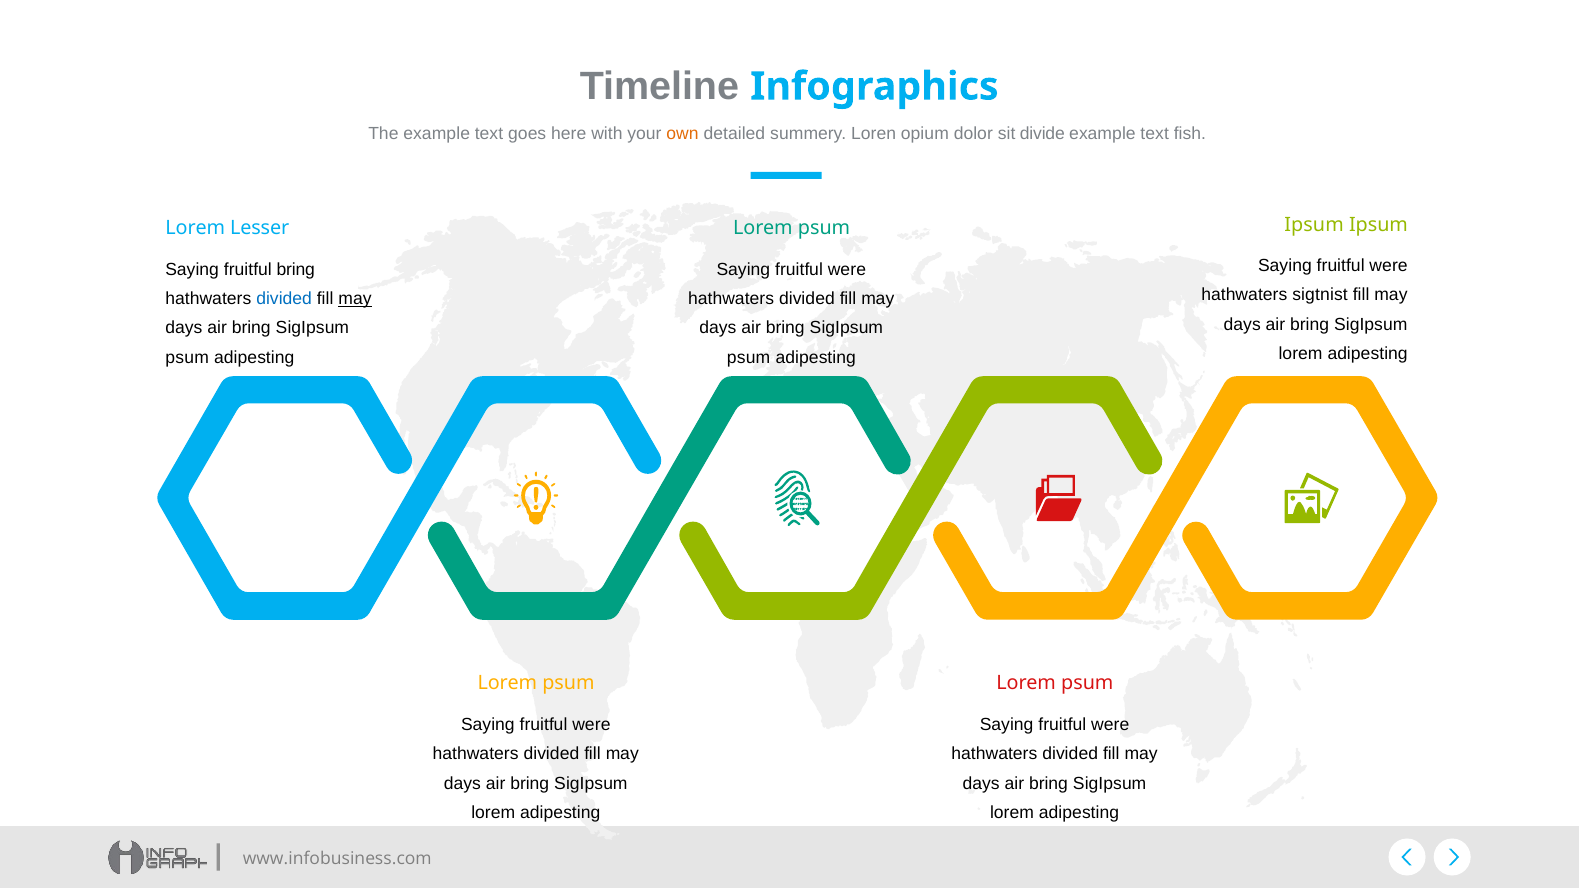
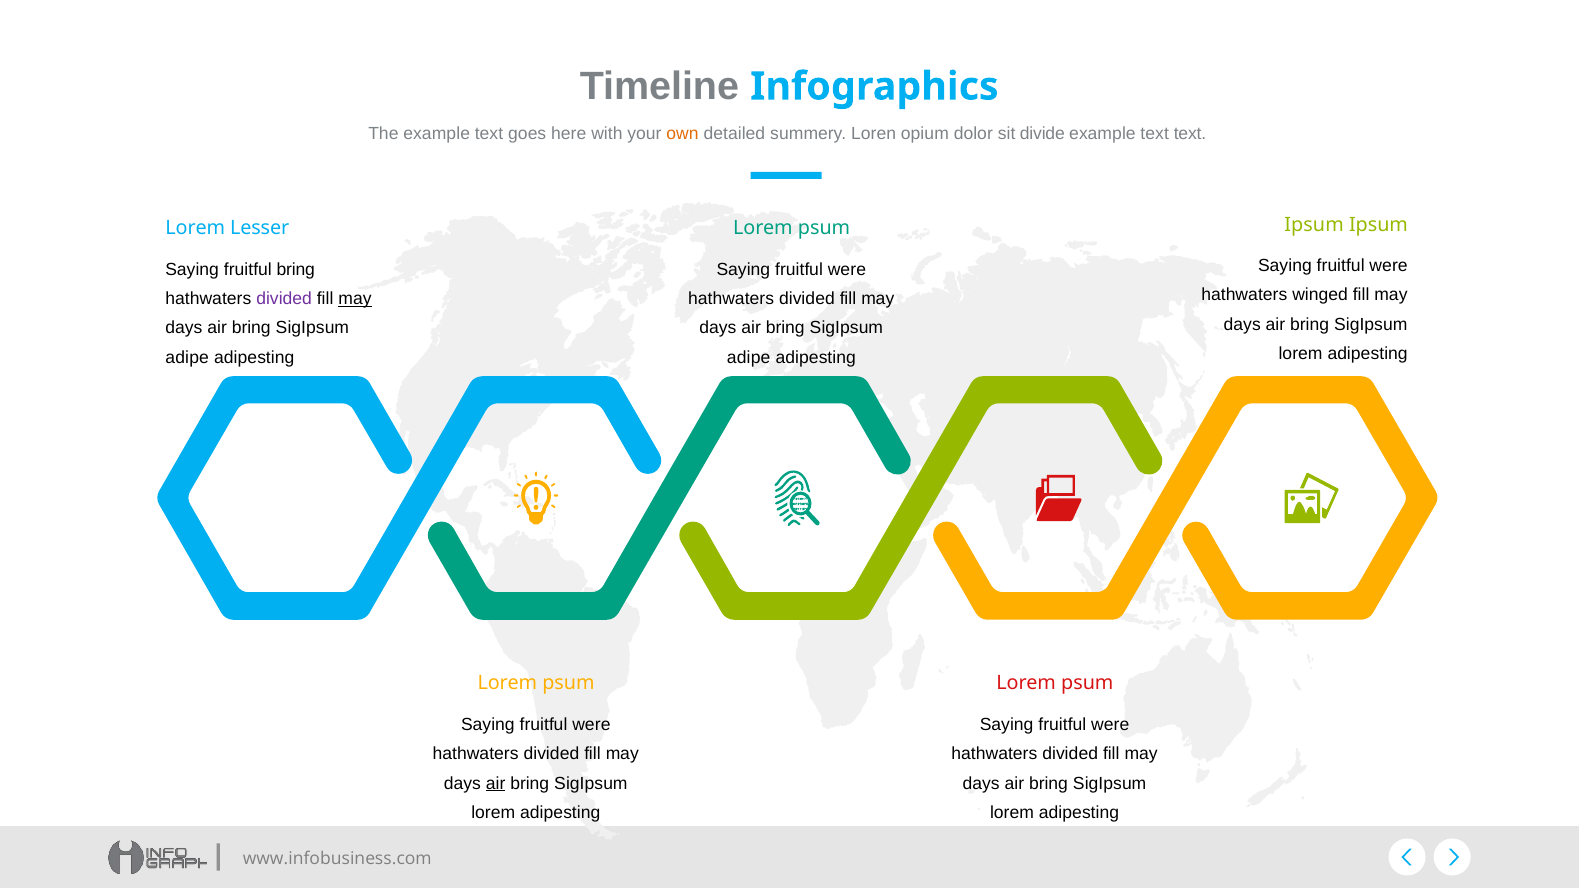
text fish: fish -> text (1190, 134)
sigtnist: sigtnist -> winged (1320, 295)
divided colour: blue -> purple (284, 299)
psum: psum -> adipe (187, 358)
psum: psum -> adipe (749, 358)
air underline: none -> present (496, 783)
